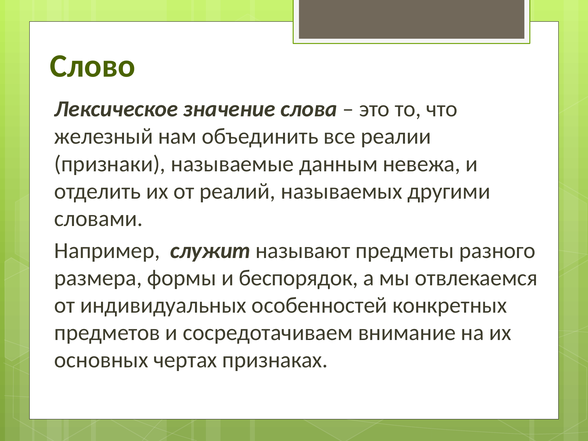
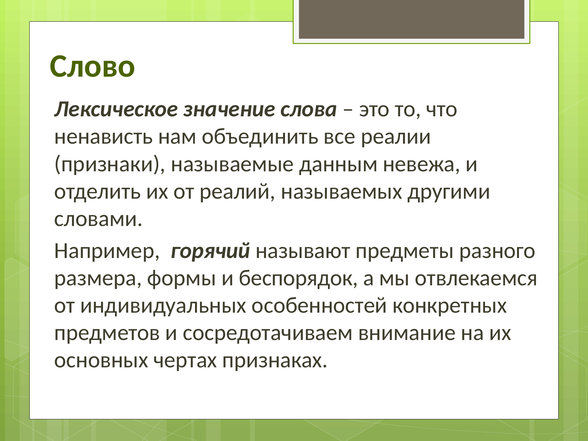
железный: железный -> ненависть (104, 136)
служит: служит -> горячий (210, 251)
